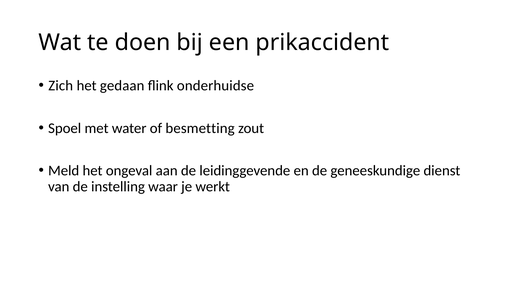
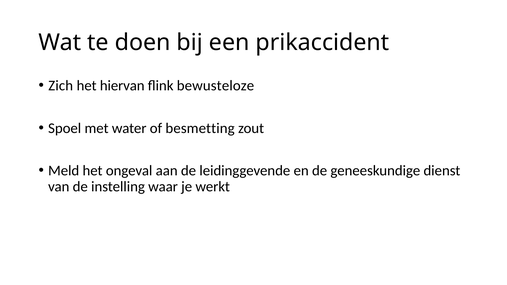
gedaan: gedaan -> hiervan (122, 86)
onderhuidse: onderhuidse -> bewusteloze (215, 86)
